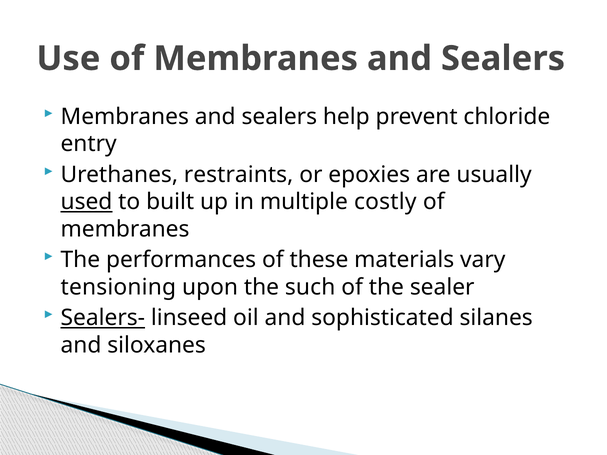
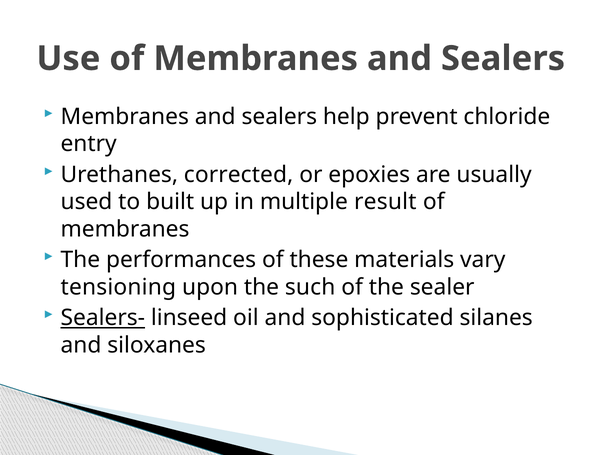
restraints: restraints -> corrected (239, 175)
used underline: present -> none (86, 202)
costly: costly -> result (385, 202)
